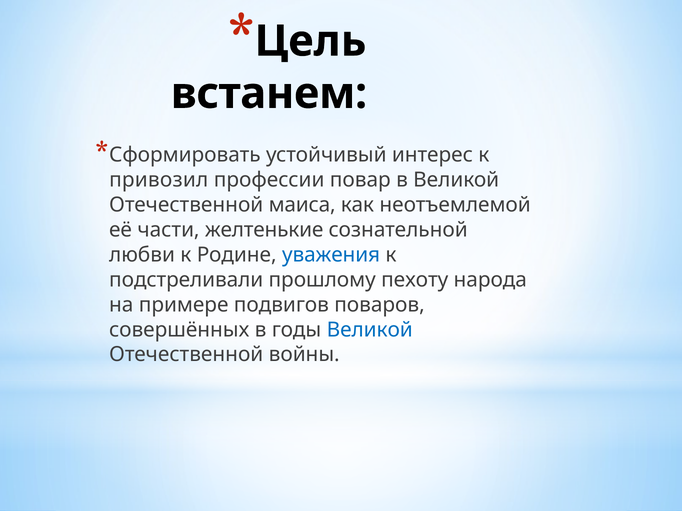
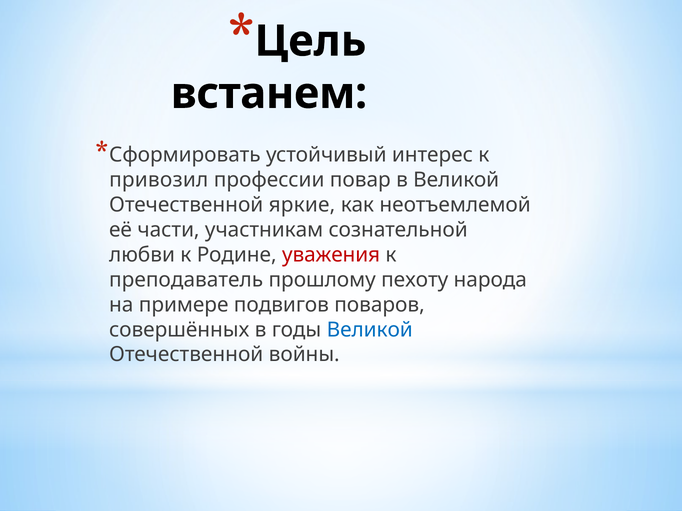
маиса: маиса -> яркие (302, 205)
желтенькие: желтенькие -> участникам (264, 230)
уважения colour: blue -> red (331, 255)
подстреливали: подстреливали -> преподаватель (186, 280)
